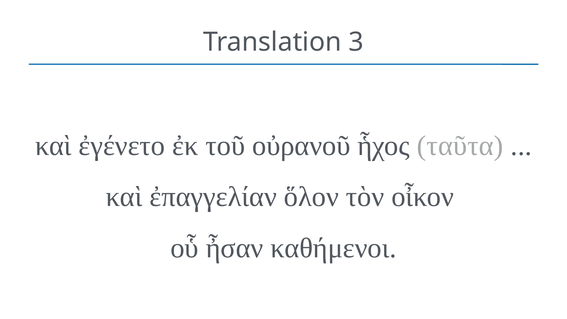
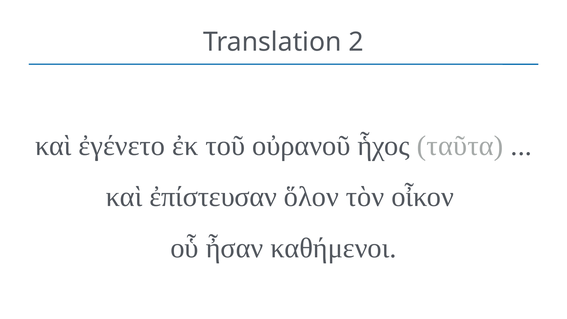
3: 3 -> 2 (356, 42)
ἐπαγγελίαν: ἐπαγγελίαν -> ἐπίστευσαν (213, 197)
